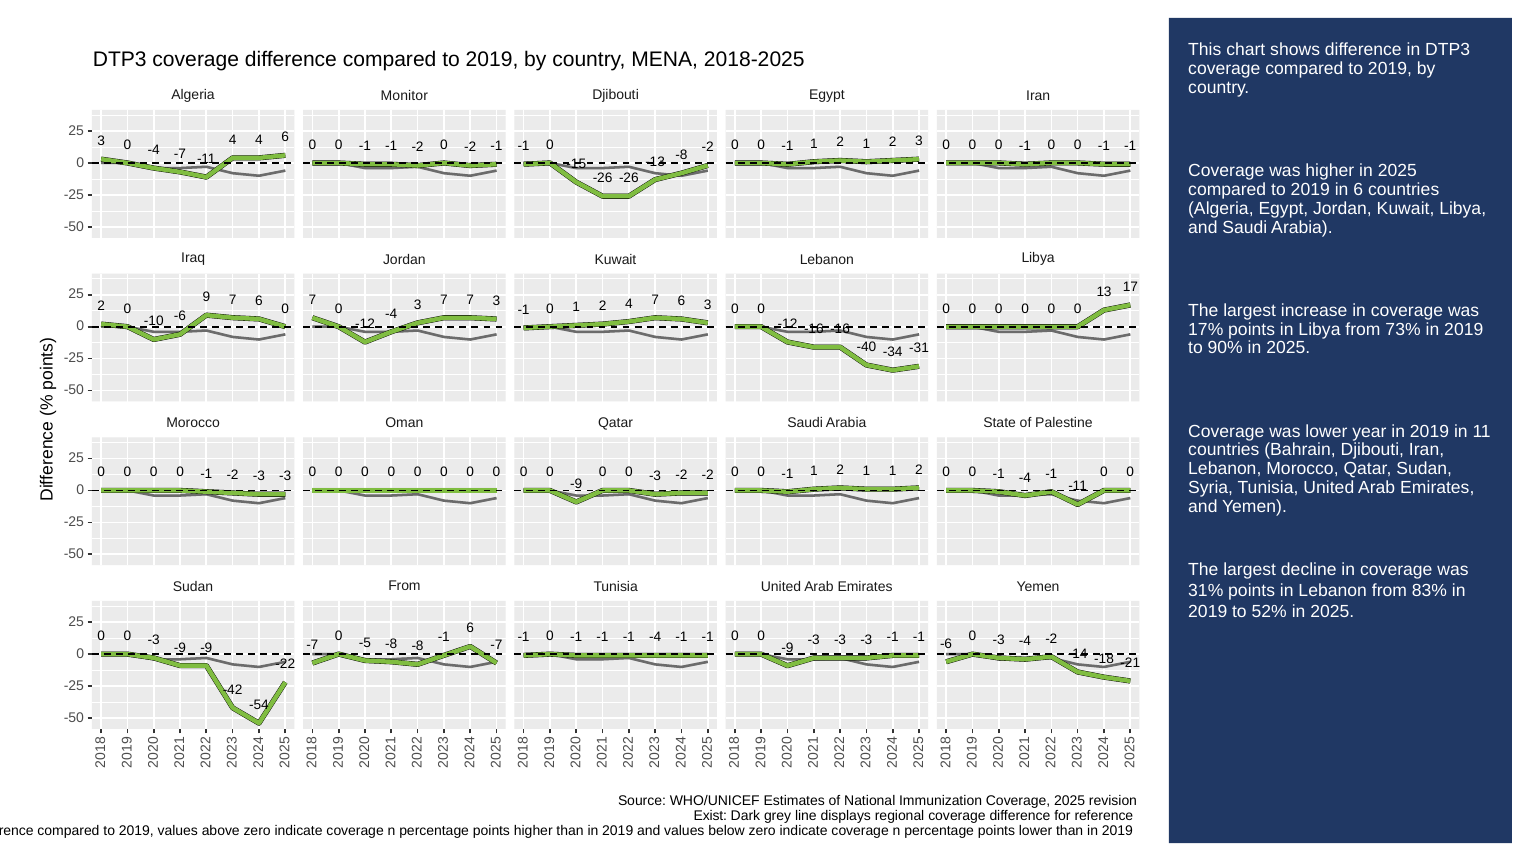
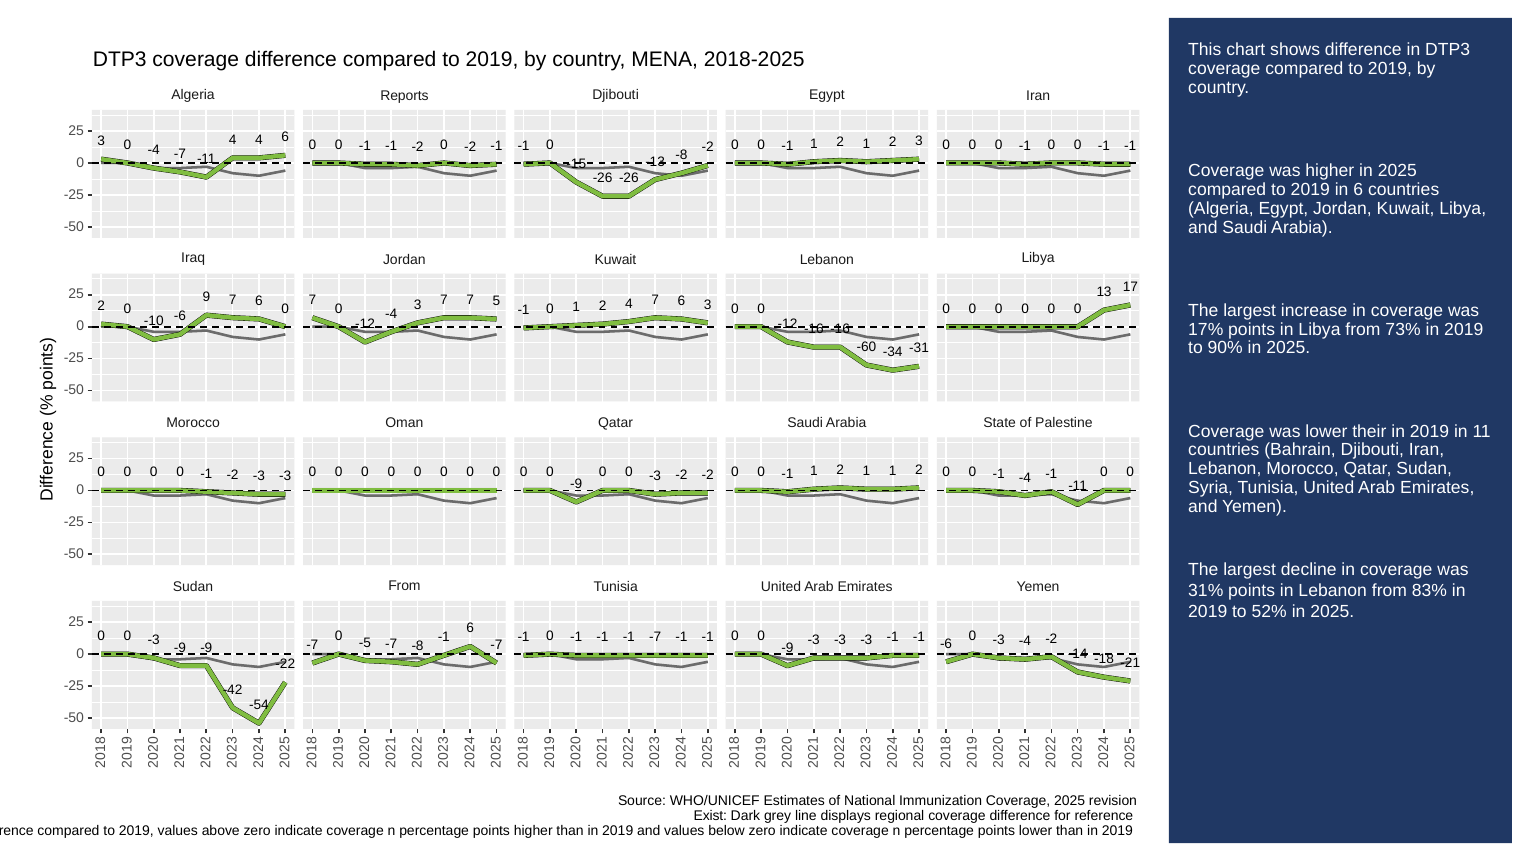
Monitor: Monitor -> Reports (404, 96)
7 3: 3 -> 5 (497, 301)
-40: -40 -> -60 (867, 347)
year: year -> their (1369, 431)
-5 -8: -8 -> -7 (391, 644)
-1 -1 -4: -4 -> -7 (655, 638)
